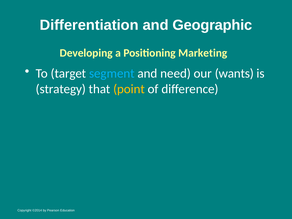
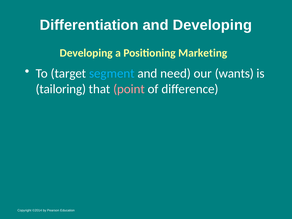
and Geographic: Geographic -> Developing (212, 25)
strategy: strategy -> tailoring (61, 89)
point colour: yellow -> pink (129, 89)
